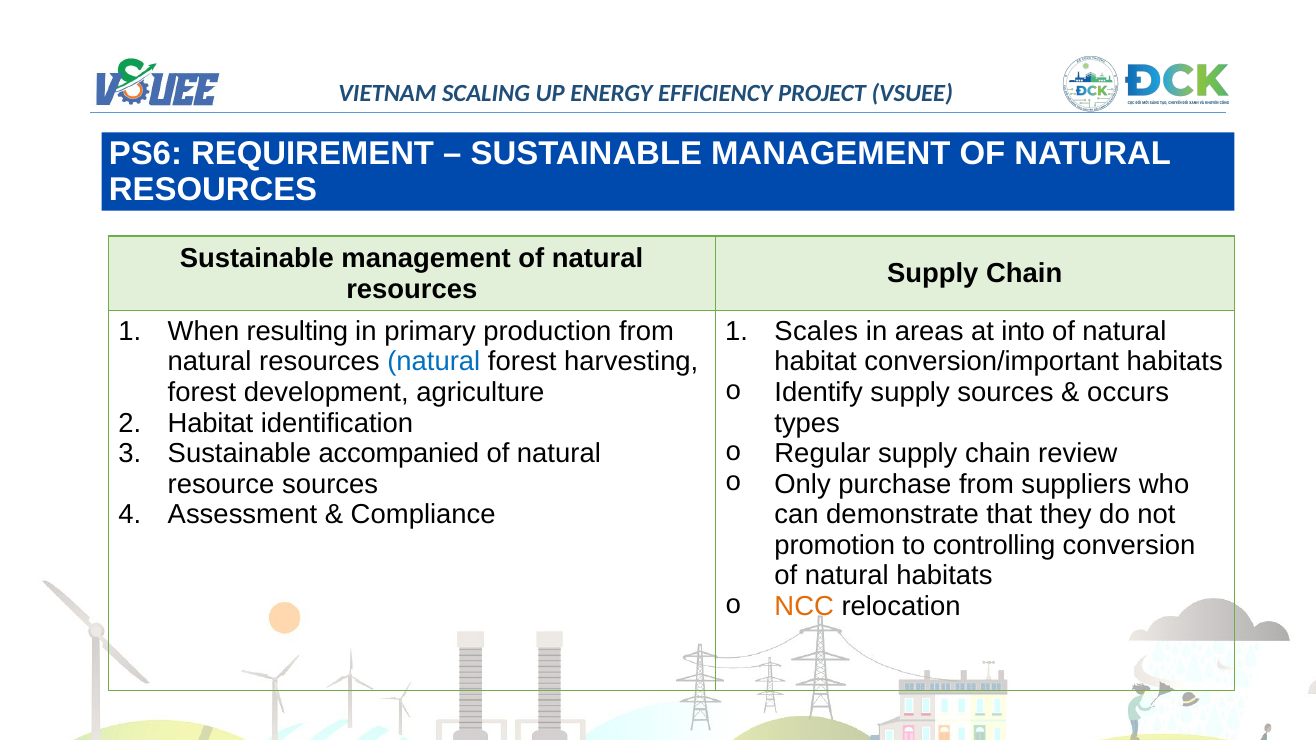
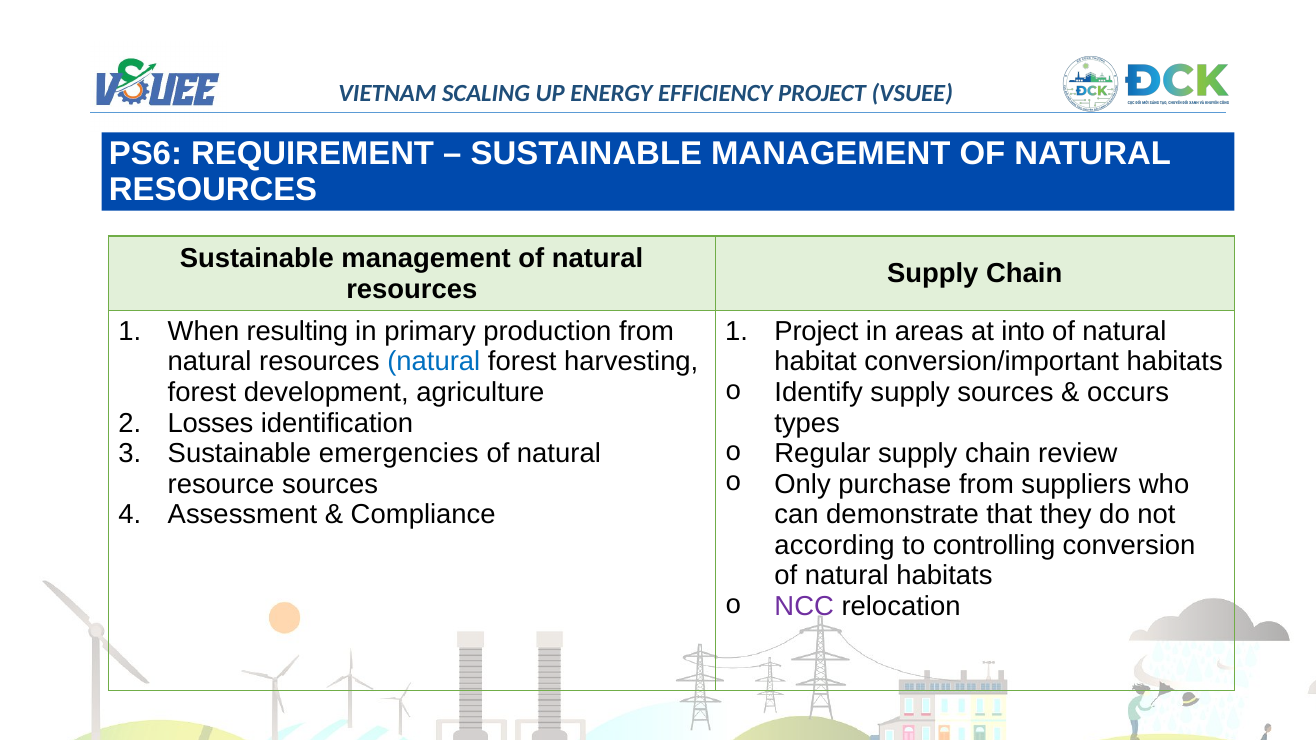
Scales: Scales -> Project (817, 331)
Habitat: Habitat -> Losses (211, 423)
accompanied: accompanied -> emergencies (399, 454)
promotion: promotion -> according (835, 545)
NCC colour: orange -> purple (804, 607)
